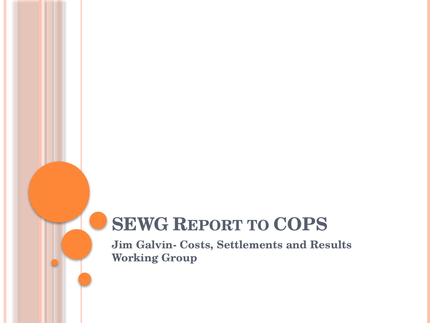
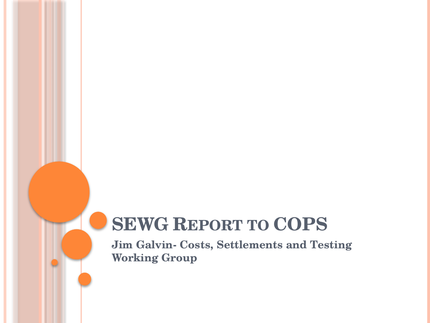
Results: Results -> Testing (331, 245)
